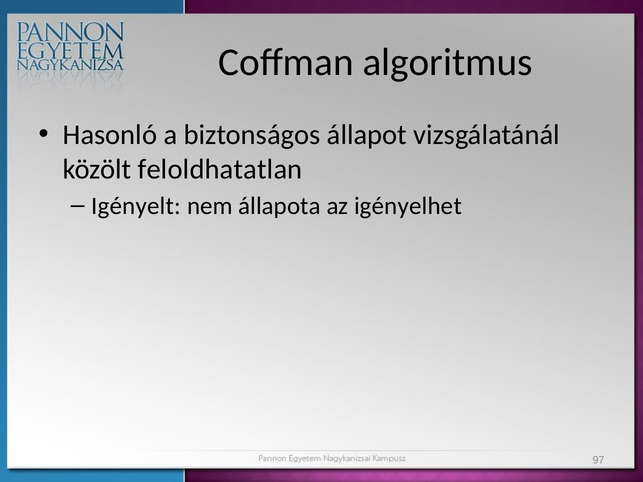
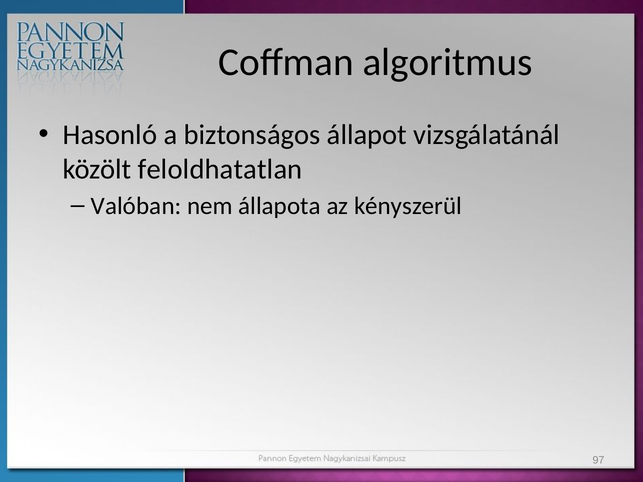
Igényelt: Igényelt -> Valóban (136, 206)
igényelhet: igényelhet -> kényszerül (408, 206)
